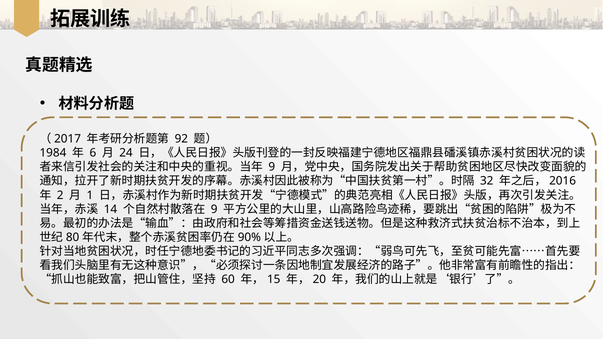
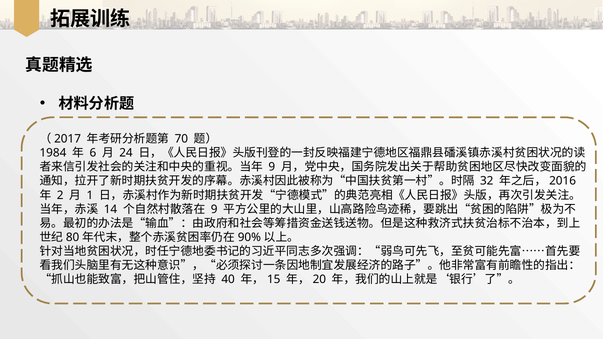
92: 92 -> 70 (181, 139)
60: 60 -> 40 (228, 280)
